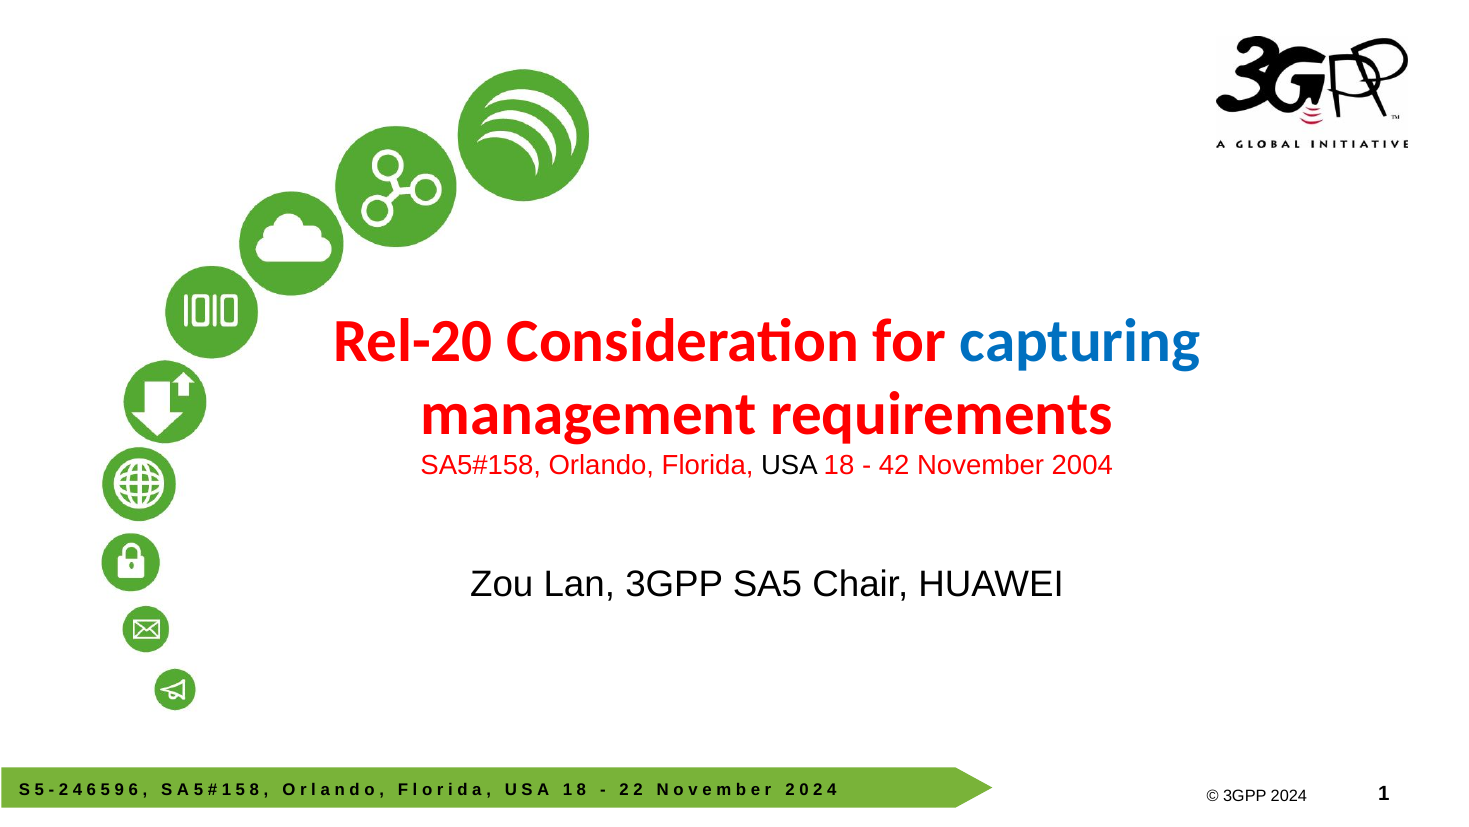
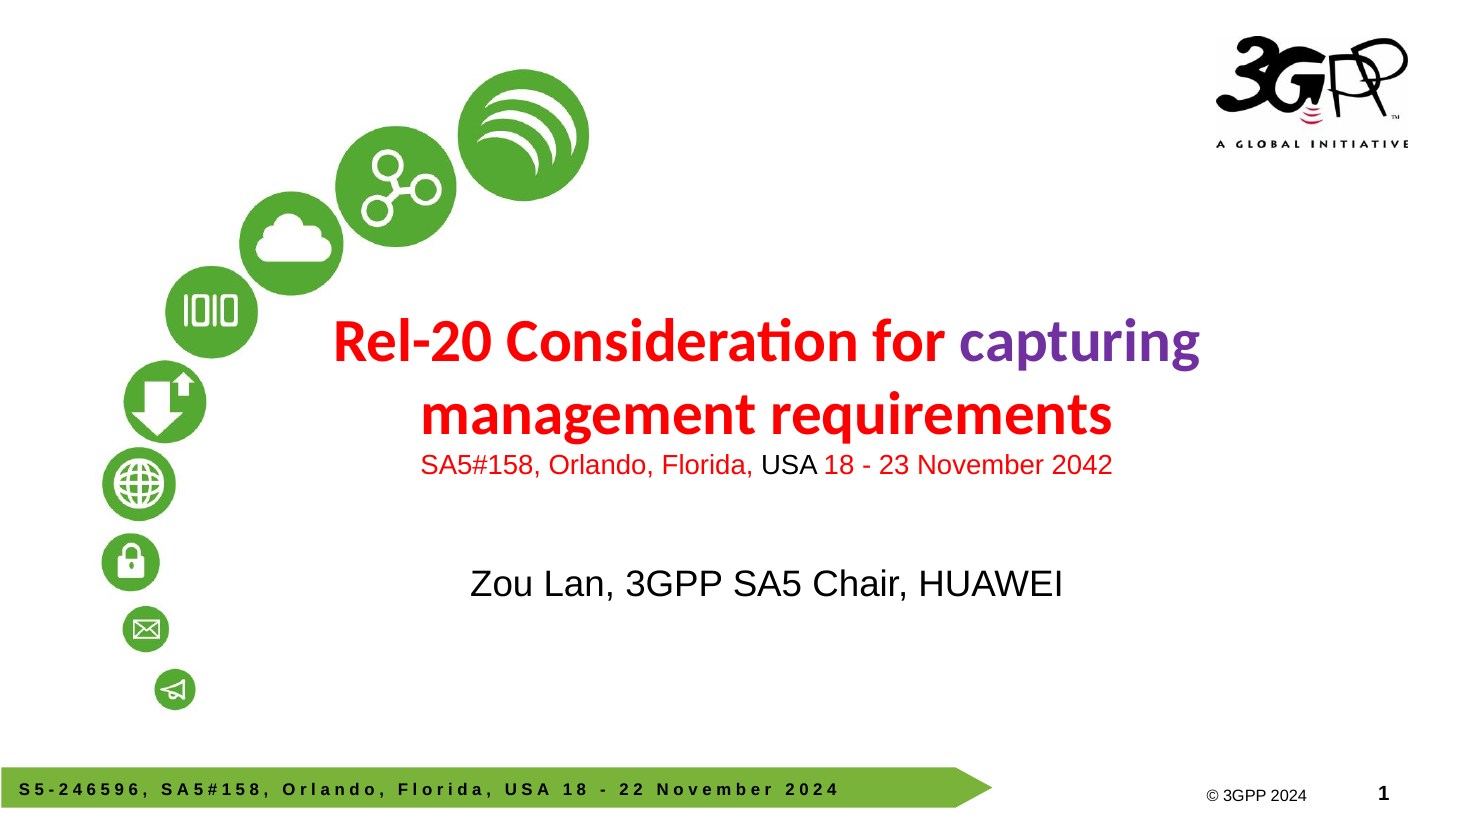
capturing colour: blue -> purple (1080, 341)
42: 42 -> 23 (894, 465)
2004: 2004 -> 2042 (1082, 465)
